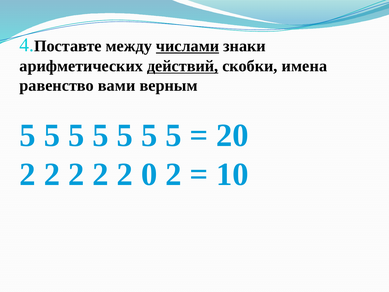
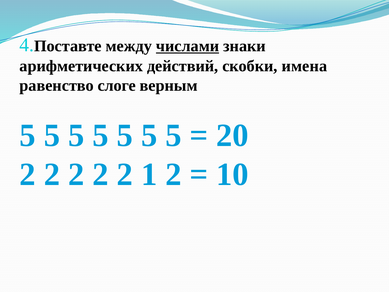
действий underline: present -> none (183, 66)
вами: вами -> слоге (117, 86)
0: 0 -> 1 (149, 174)
